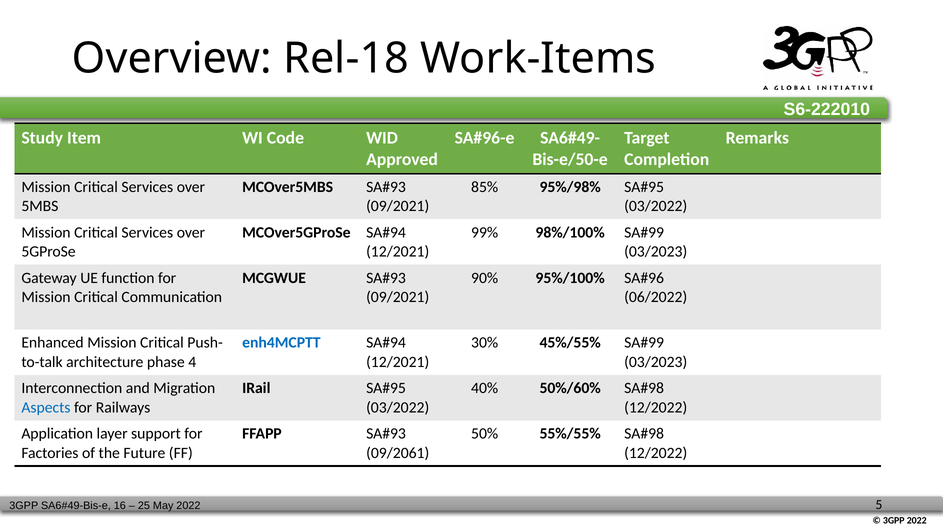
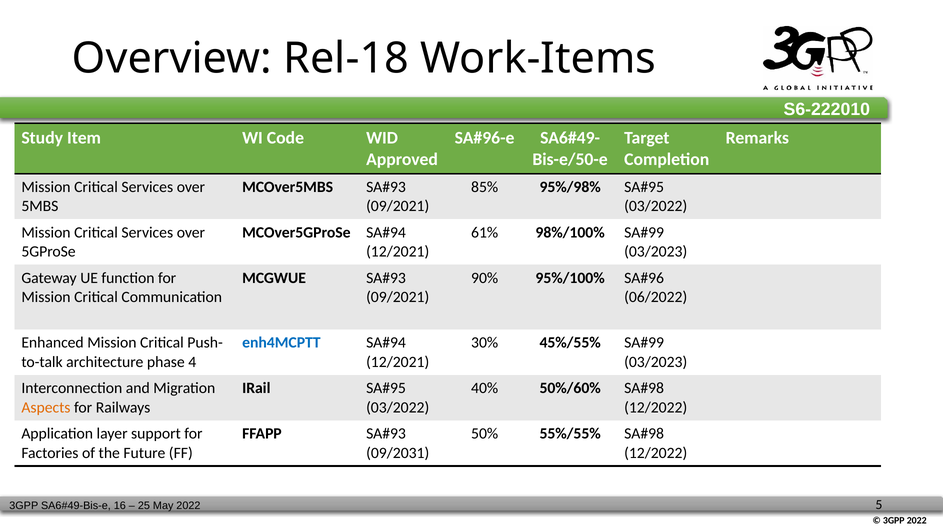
99%: 99% -> 61% (485, 232)
Aspects colour: blue -> orange (46, 407)
09/2061: 09/2061 -> 09/2031 (398, 453)
